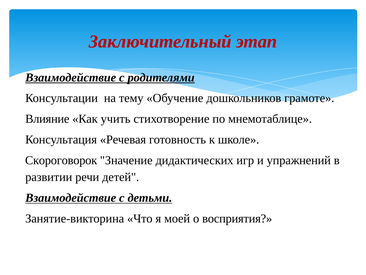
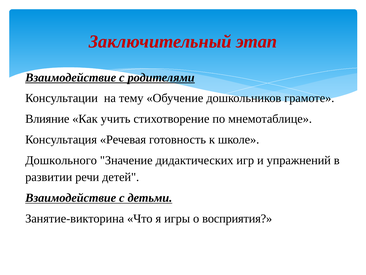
Скороговорок: Скороговорок -> Дошкольного (61, 160)
моей: моей -> игры (177, 218)
